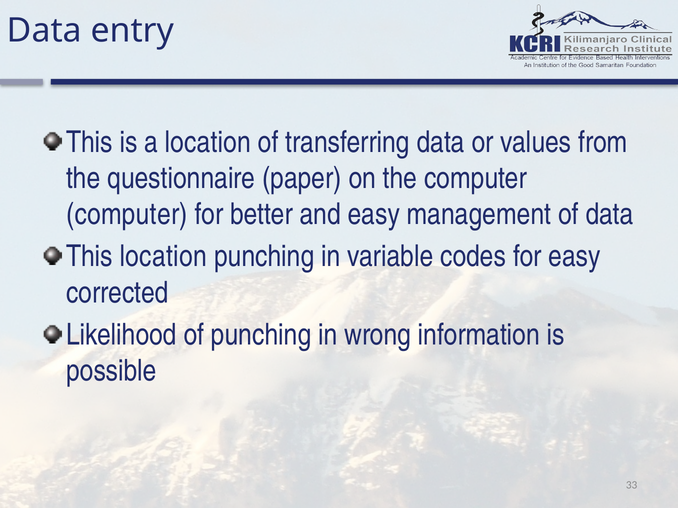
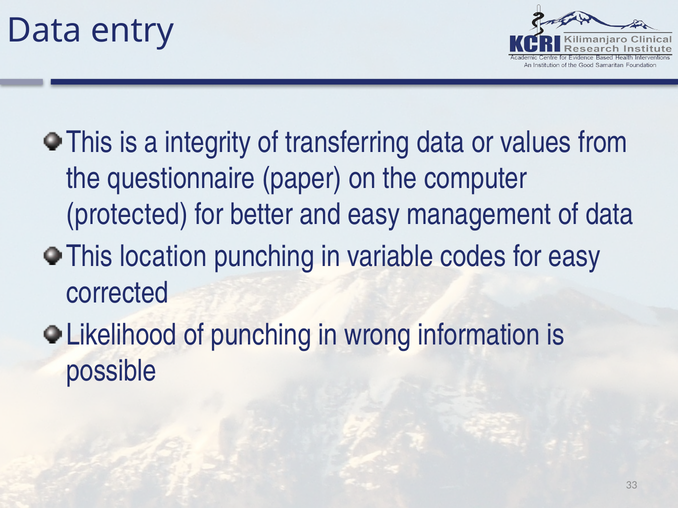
a location: location -> integrity (208, 142)
computer: computer -> protected (127, 215)
